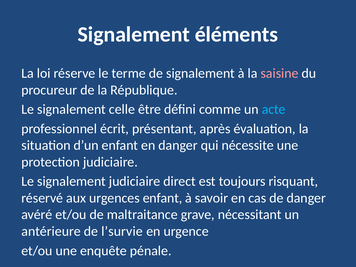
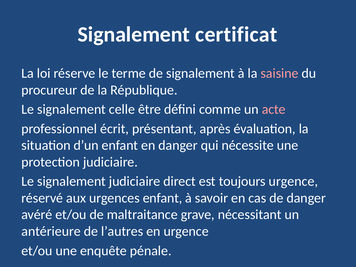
éléments: éléments -> certificat (236, 34)
acte colour: light blue -> pink (274, 109)
toujours risquant: risquant -> urgence (293, 181)
l’survie: l’survie -> l’autres (122, 231)
